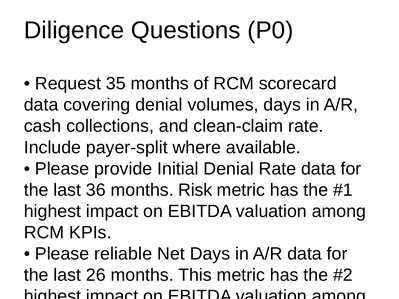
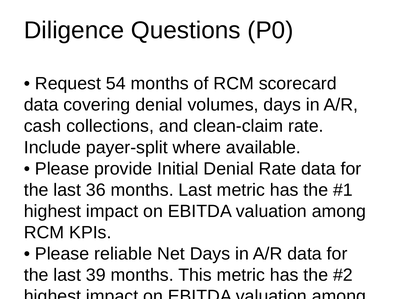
35: 35 -> 54 (116, 84)
months Risk: Risk -> Last (195, 190)
26: 26 -> 39 (96, 275)
